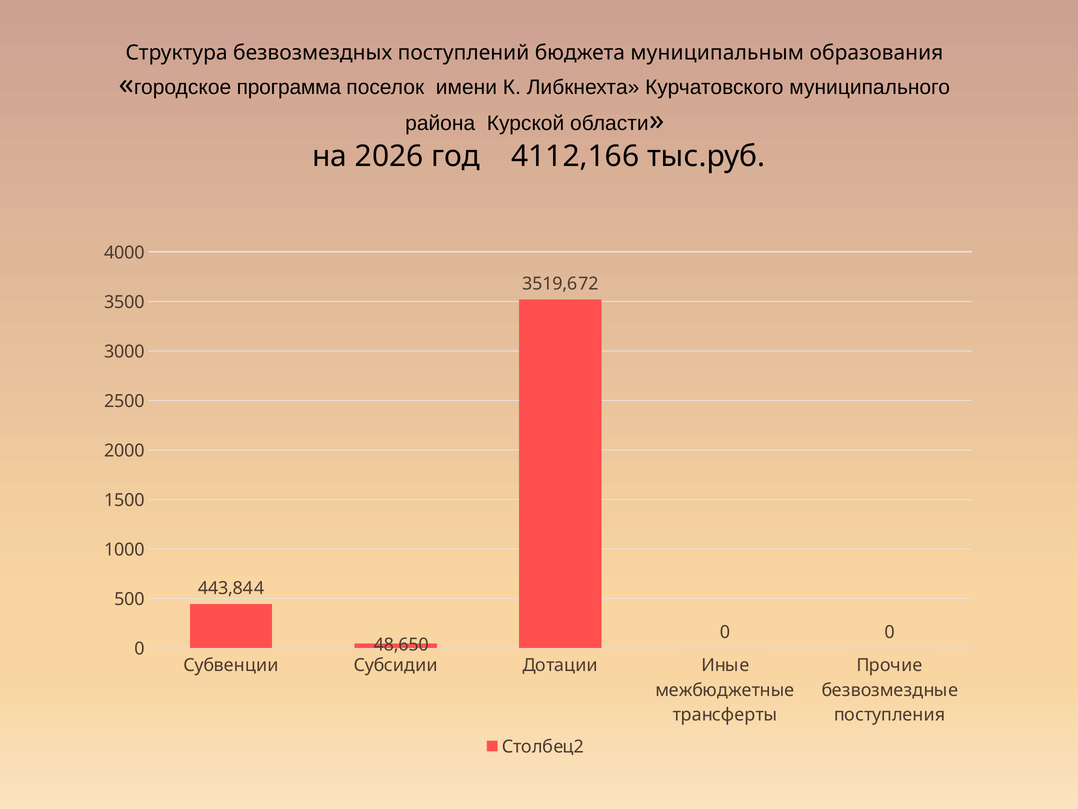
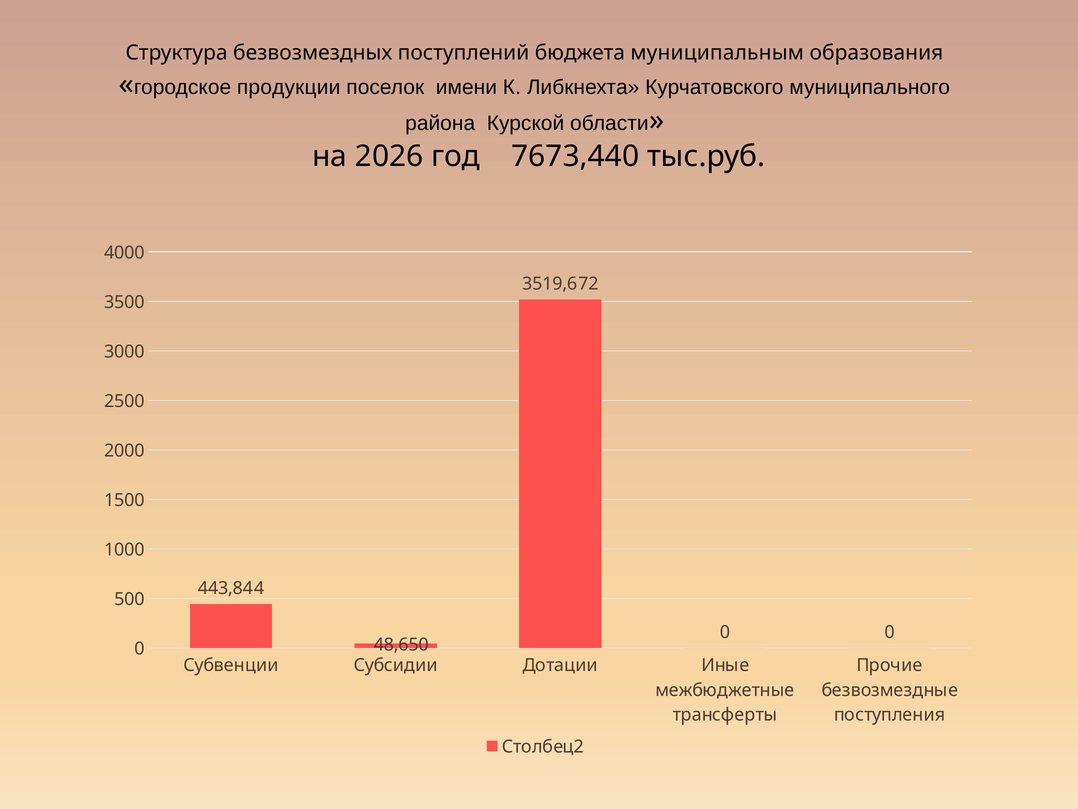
программа: программа -> продукции (289, 87)
4112,166: 4112,166 -> 7673,440 (575, 156)
